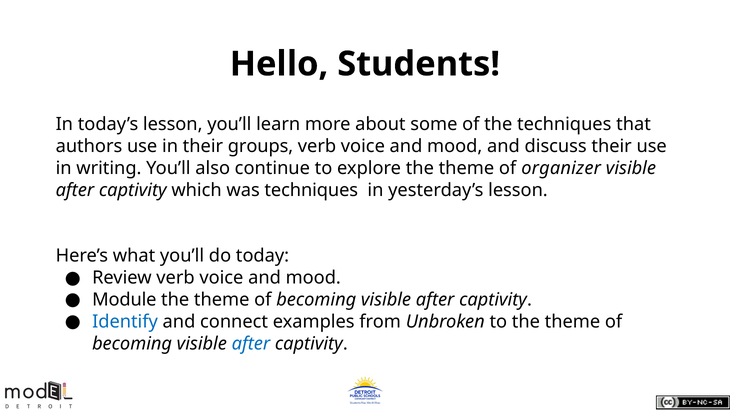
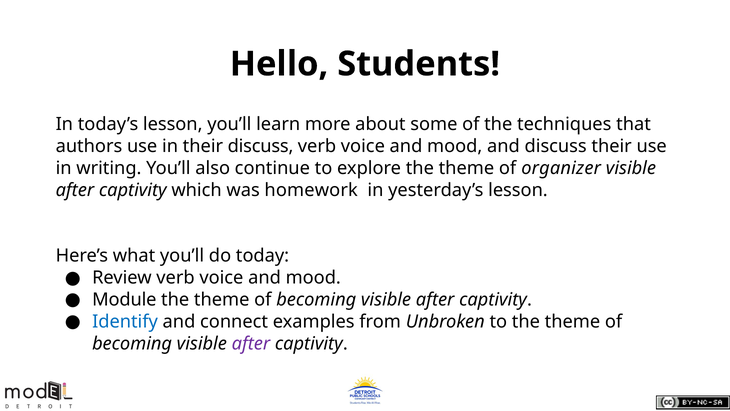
their groups: groups -> discuss (261, 146)
was techniques: techniques -> homework (311, 190)
after colour: blue -> purple (251, 343)
